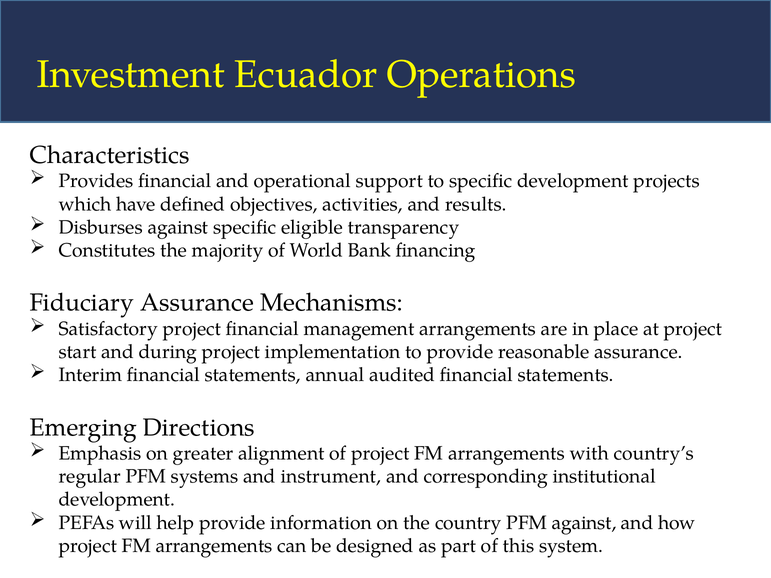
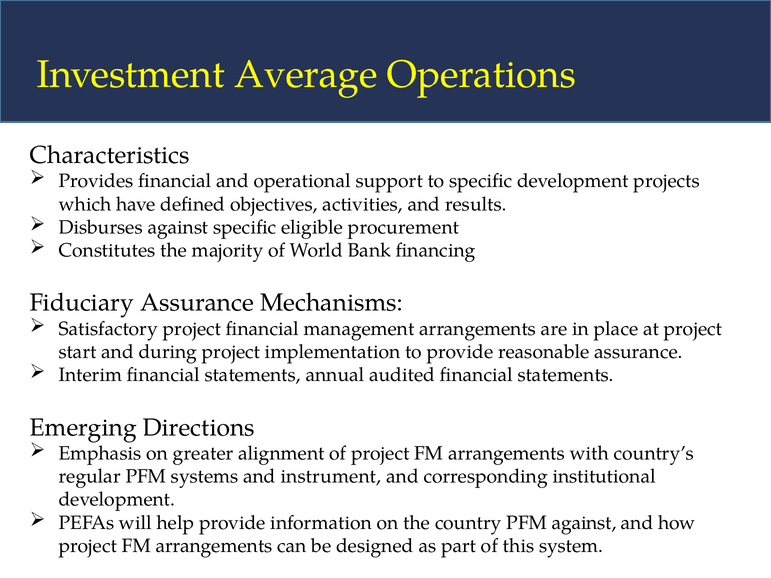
Ecuador: Ecuador -> Average (306, 75)
transparency: transparency -> procurement (404, 227)
